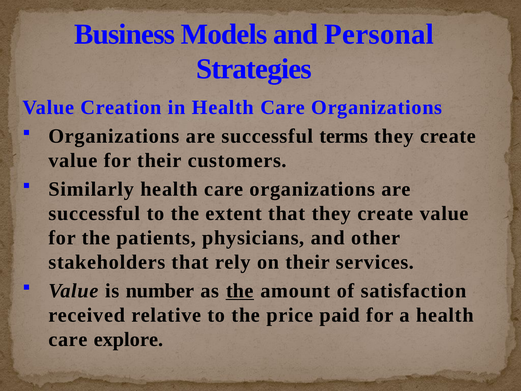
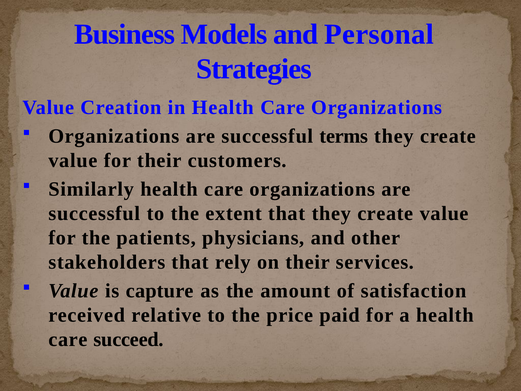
number: number -> capture (160, 291)
the underline: present -> none (240, 291)
explore: explore -> succeed (129, 339)
